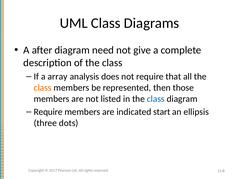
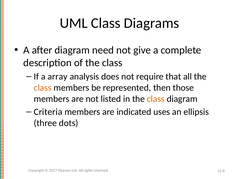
class colour: blue -> orange (156, 99)
Require: Require -> Criteria (48, 112)
start: start -> uses (162, 112)
